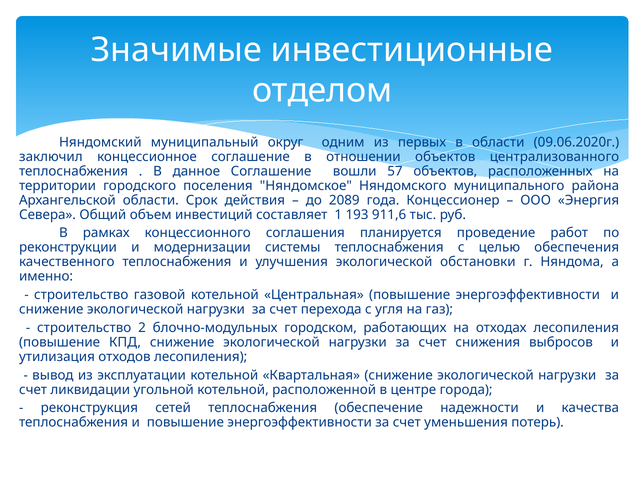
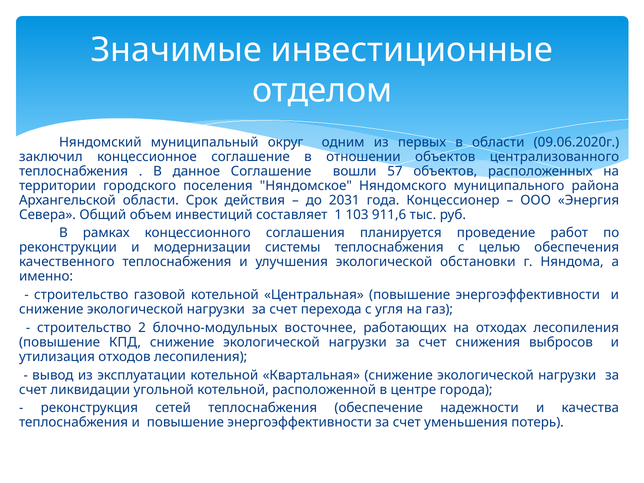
2089: 2089 -> 2031 (344, 200)
193: 193 -> 103 (357, 215)
городском: городском -> восточнее (320, 328)
